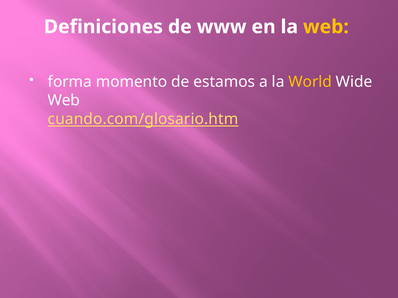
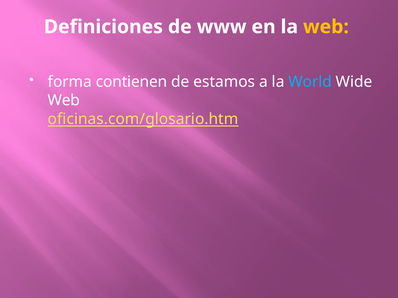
momento: momento -> contienen (132, 82)
World colour: yellow -> light blue (310, 82)
cuando.com/glosario.htm: cuando.com/glosario.htm -> oficinas.com/glosario.htm (143, 119)
